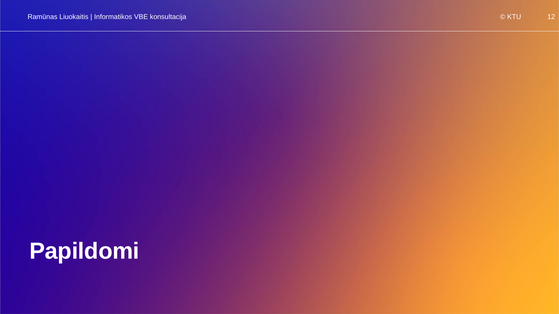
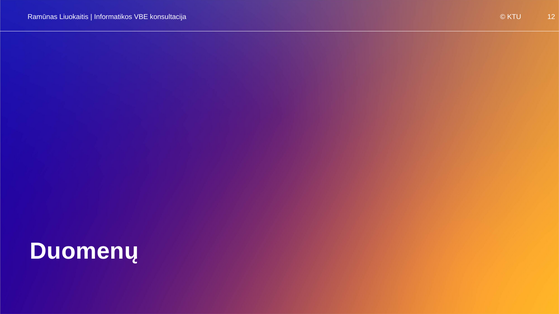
Papildomi: Papildomi -> Duomenų (84, 252)
